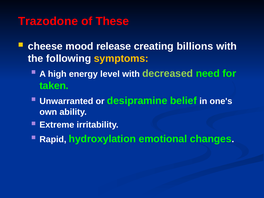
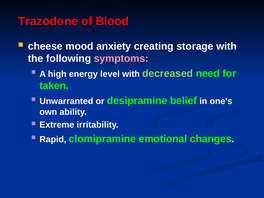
These: These -> Blood (112, 21)
release: release -> anxiety (114, 46)
billions: billions -> storage (195, 46)
symptoms colour: yellow -> pink (121, 59)
hydroxylation: hydroxylation -> clomipramine (102, 139)
